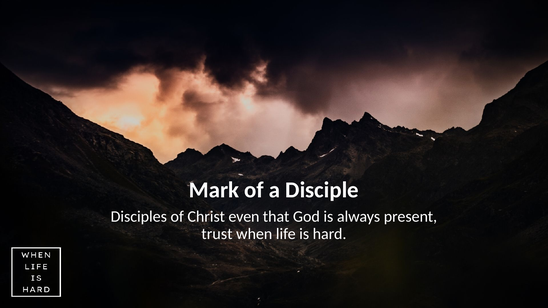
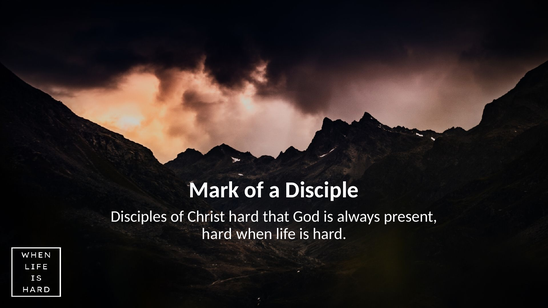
Christ even: even -> hard (244, 217)
trust: trust -> hard (217, 234)
